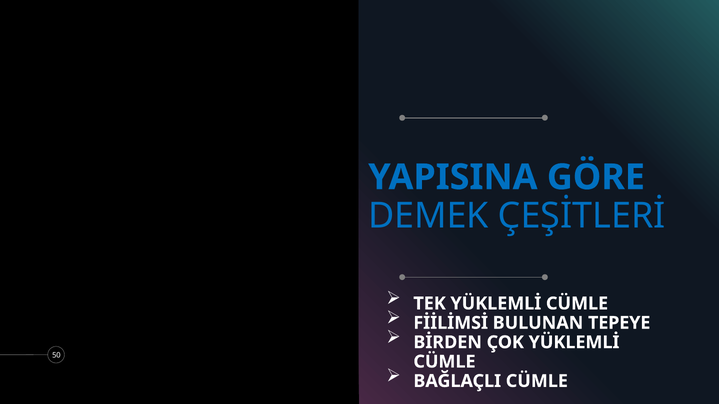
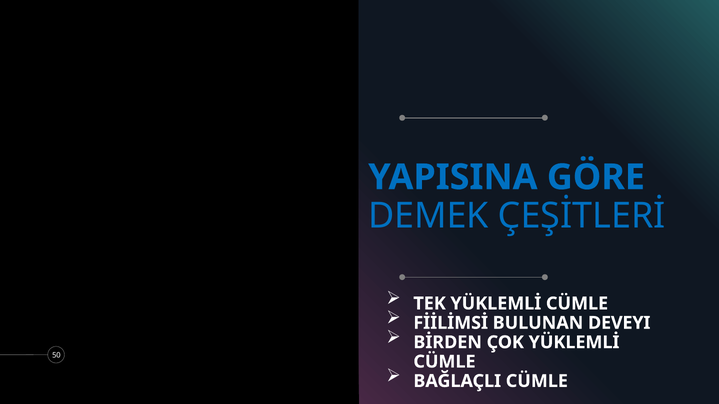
TEPEYE: TEPEYE -> DEVEYI (619, 323)
